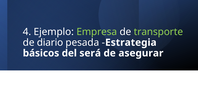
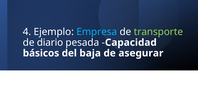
Empresa colour: light green -> light blue (97, 32)
Estrategia: Estrategia -> Capacidad (131, 43)
será: será -> baja (90, 53)
